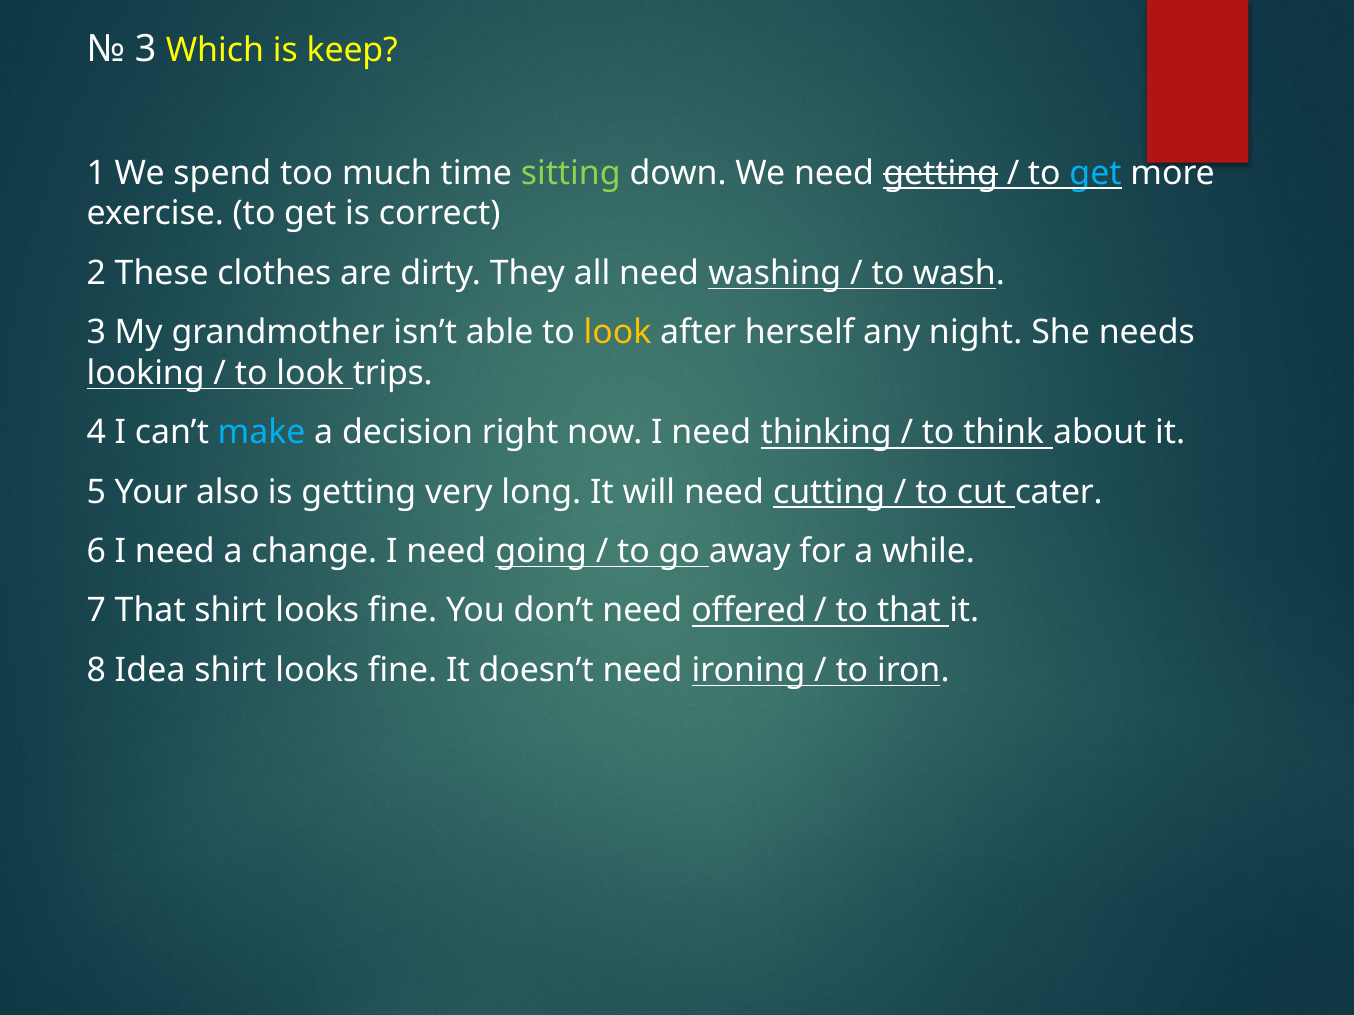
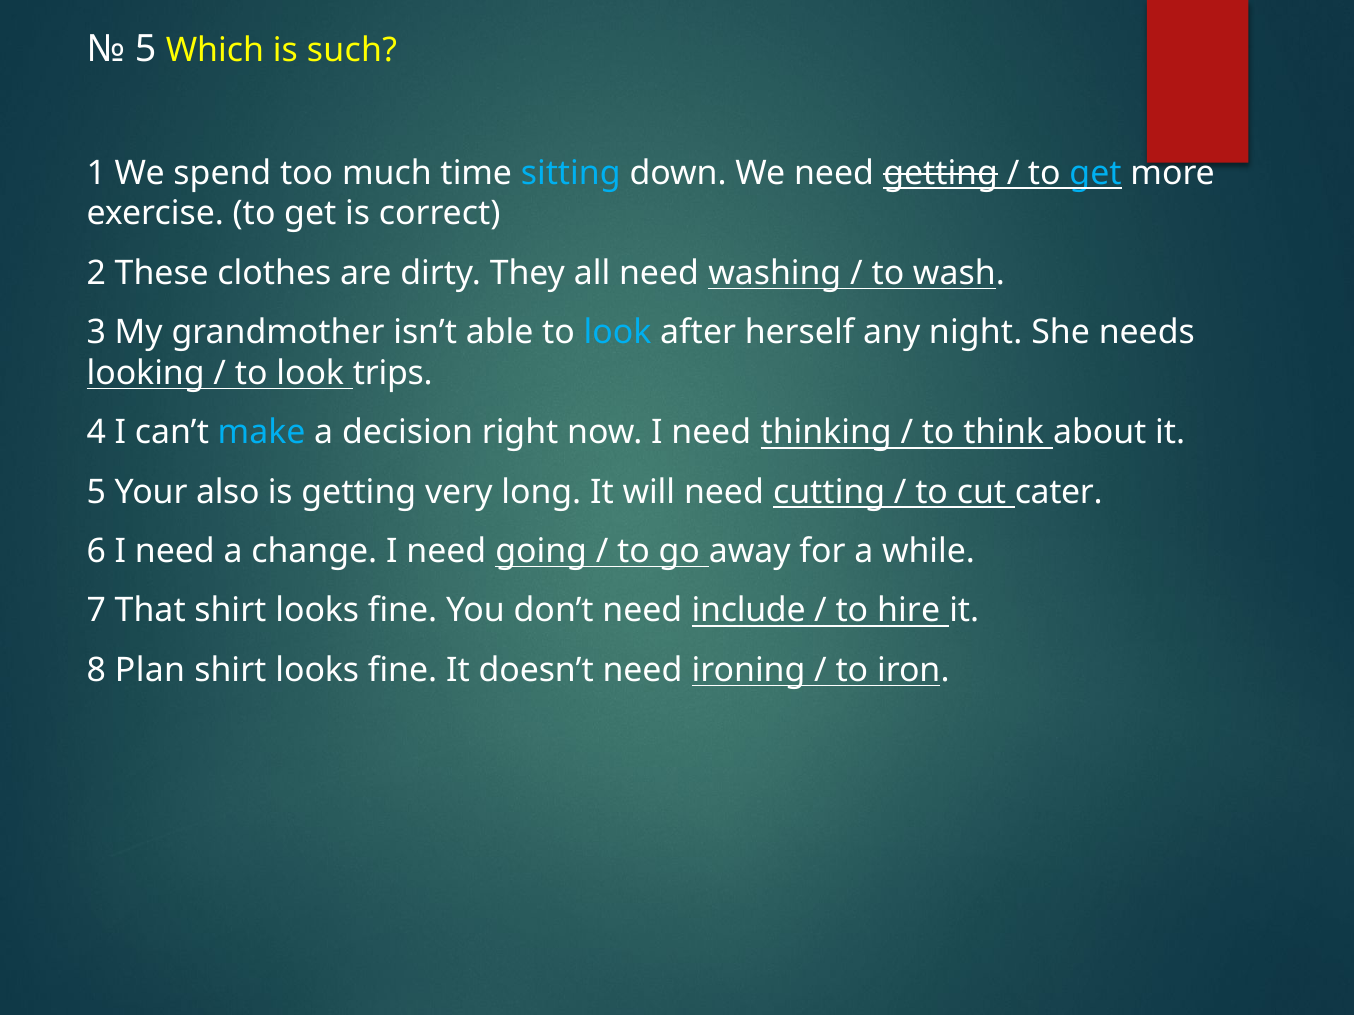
3: 3 -> 5 (146, 49)
keep: keep -> such (352, 51)
sitting colour: light green -> light blue (571, 173)
look colour: yellow -> light blue (618, 333)
offered: offered -> include (749, 611)
to that: that -> hire (909, 611)
Idea: Idea -> Plan (150, 670)
